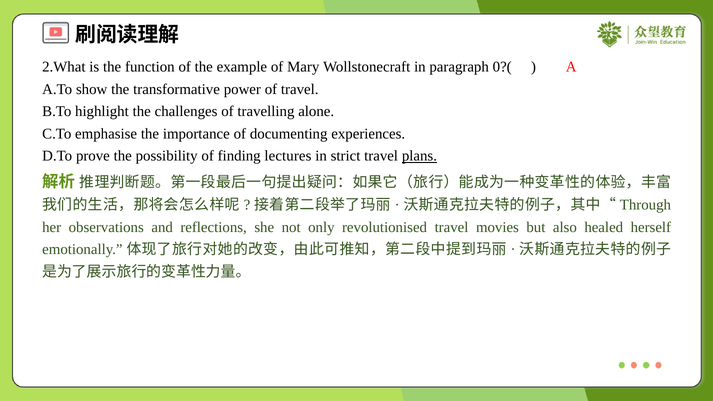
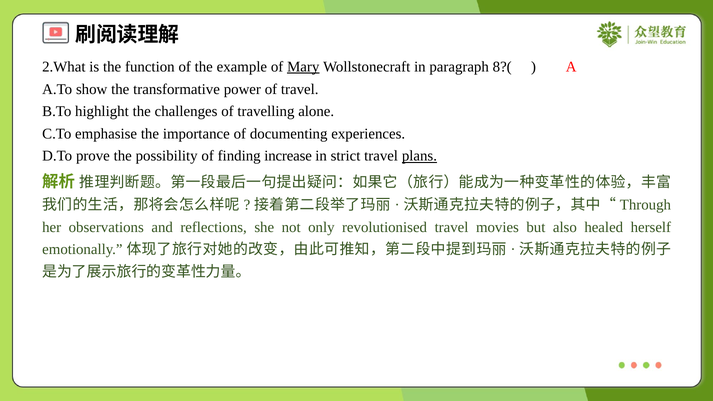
Mary underline: none -> present (303, 67)
0?(: 0?( -> 8?( (502, 67)
lectures: lectures -> increase (288, 156)
